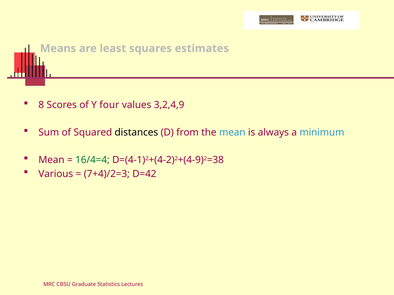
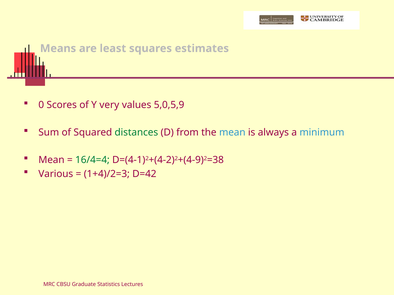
8: 8 -> 0 (41, 105)
four: four -> very (109, 105)
3,2,4,9: 3,2,4,9 -> 5,0,5,9 (169, 105)
distances colour: black -> green (136, 133)
7+4)/2=3: 7+4)/2=3 -> 1+4)/2=3 (107, 174)
